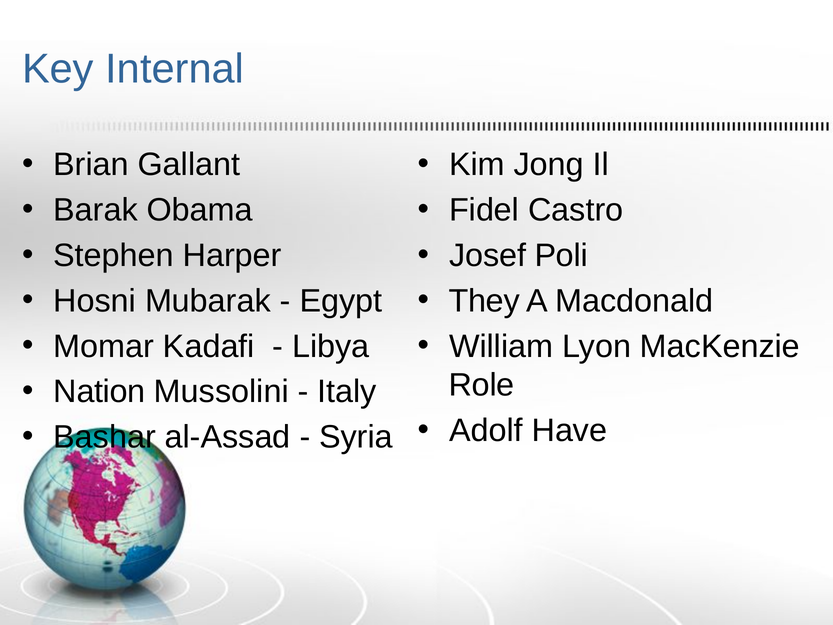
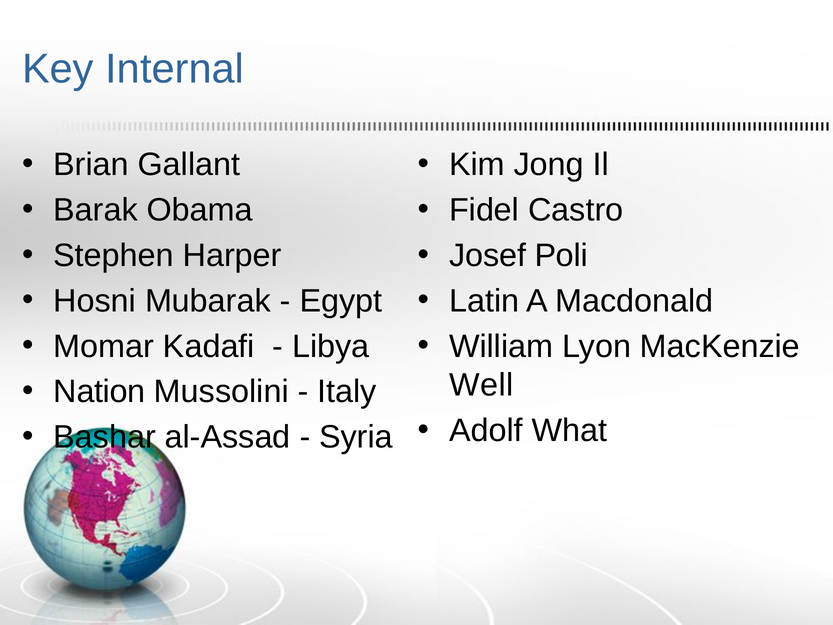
They: They -> Latin (484, 301)
Role: Role -> Well (481, 385)
Have: Have -> What (569, 431)
